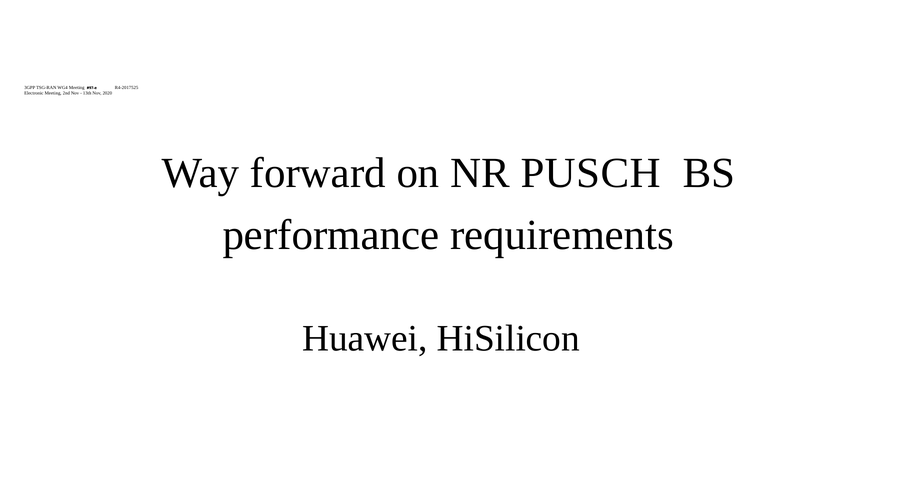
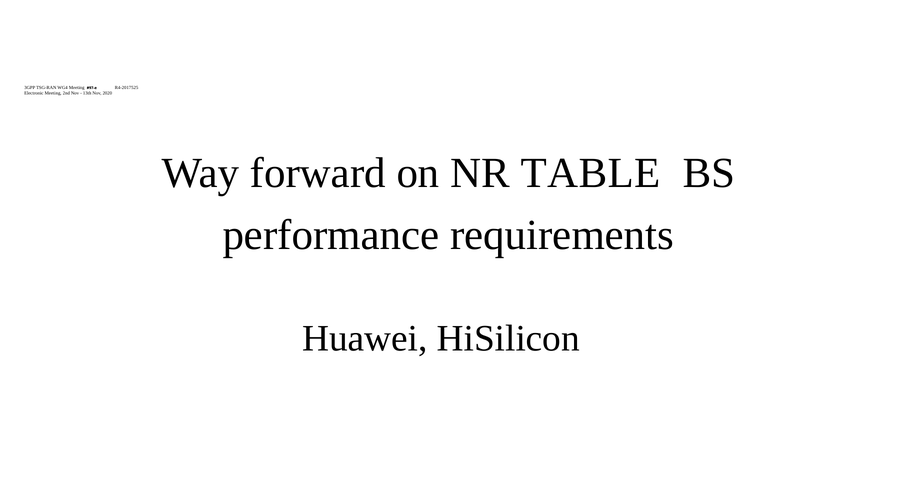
PUSCH: PUSCH -> TABLE (591, 173)
